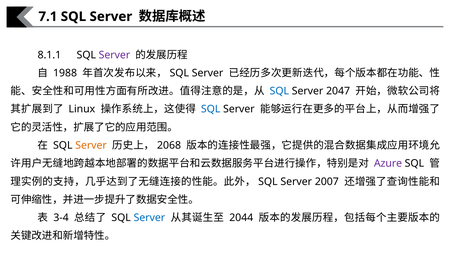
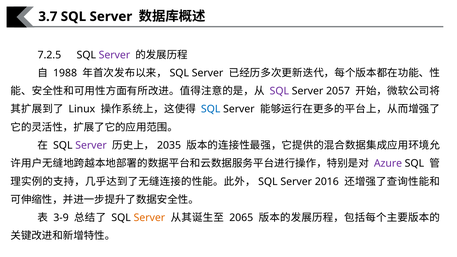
7.1: 7.1 -> 3.7 (48, 17)
8.1.1: 8.1.1 -> 7.2.5 (49, 55)
SQL colour: blue -> purple (279, 91)
2047: 2047 -> 2057 (338, 91)
Server colour: orange -> purple (91, 145)
2068: 2068 -> 2035 (169, 145)
2007: 2007 -> 2016 (327, 182)
3-4: 3-4 -> 3-9 (61, 218)
Server colour: blue -> orange (149, 218)
2044: 2044 -> 2065 (241, 218)
